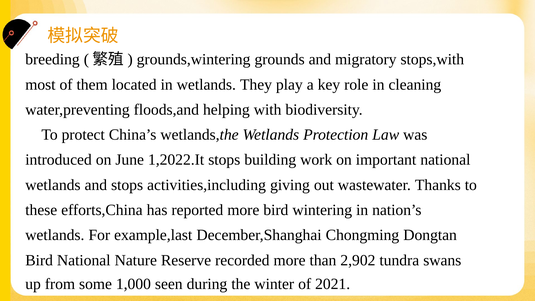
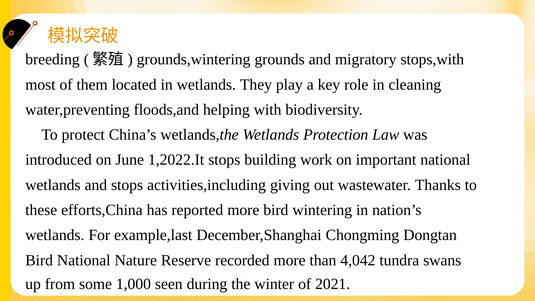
2,902: 2,902 -> 4,042 (358, 260)
